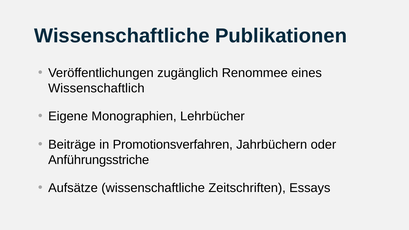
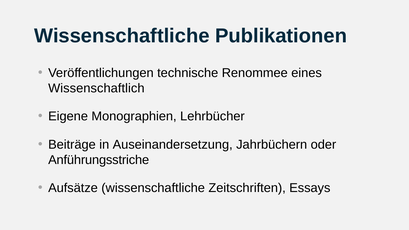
zugänglich: zugänglich -> technische (188, 73)
Promotionsverfahren: Promotionsverfahren -> Auseinandersetzung (173, 145)
